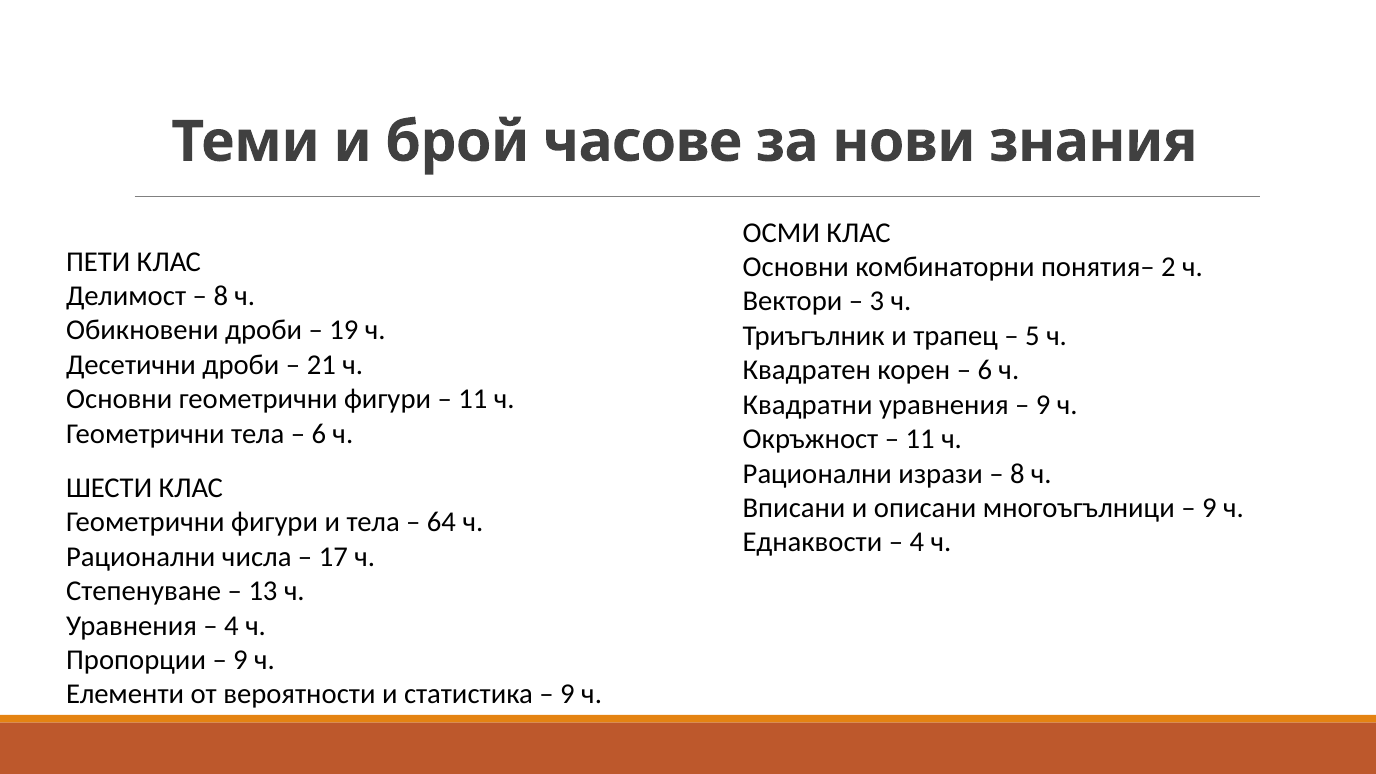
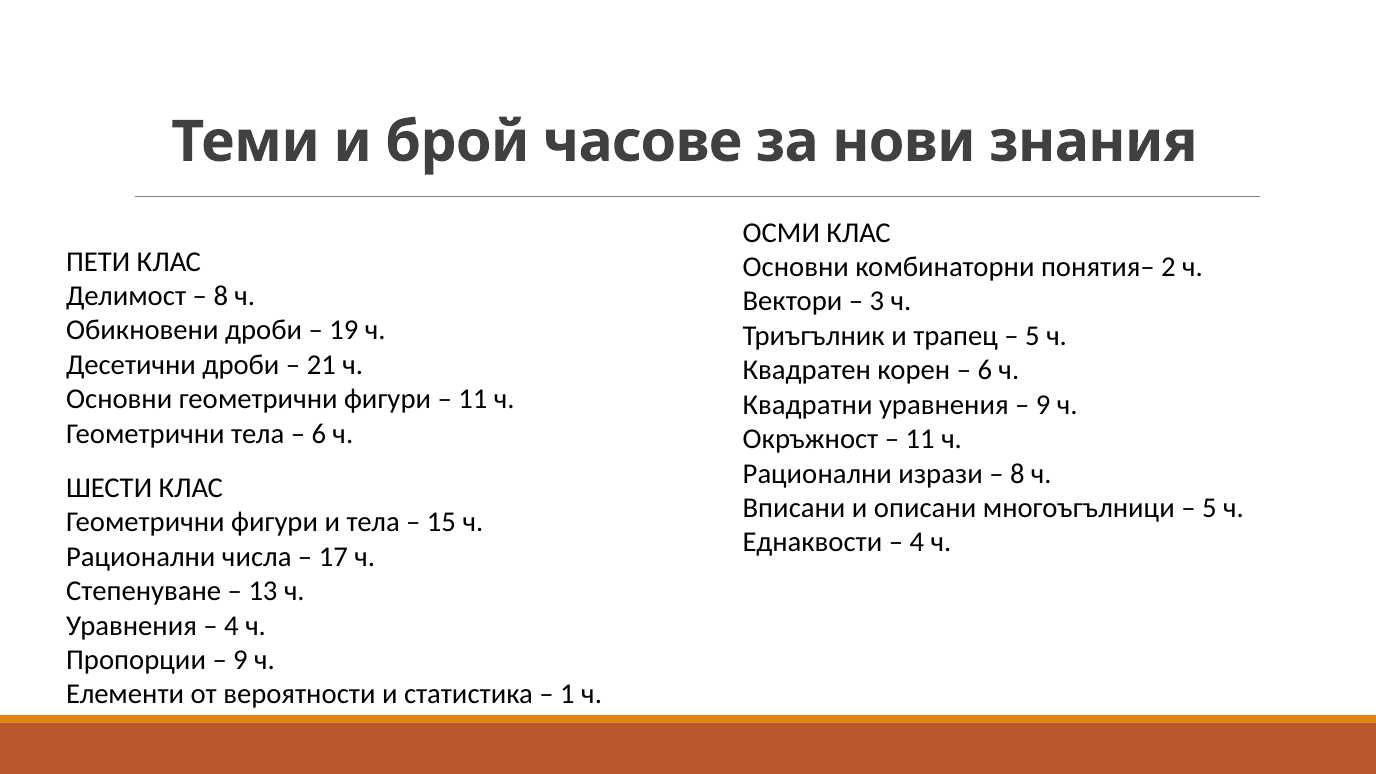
9: 9 -> 5 (1209, 508)
64: 64 -> 15 (441, 522)
9: 9 -> 1 (567, 694)
